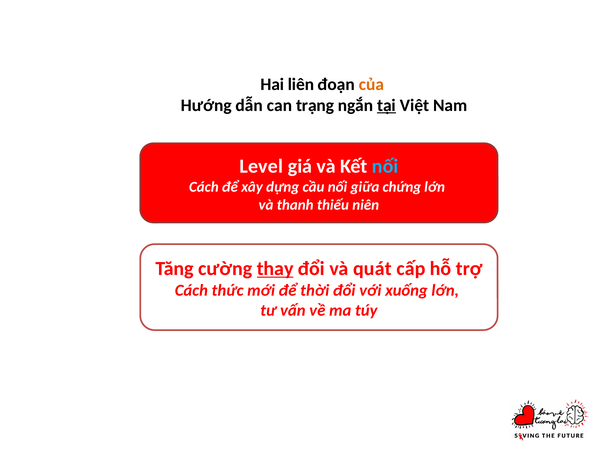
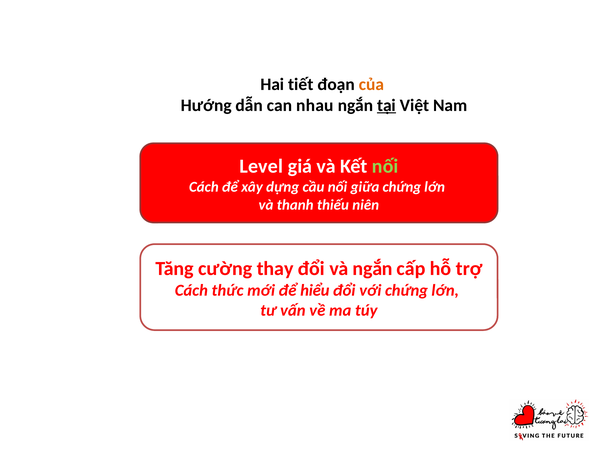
liên: liên -> tiết (301, 84)
trạng: trạng -> nhau (315, 105)
nối colour: light blue -> light green (385, 166)
thay underline: present -> none (275, 269)
và quát: quát -> ngắn (373, 269)
thời: thời -> hiểu (315, 290)
với xuống: xuống -> chứng (406, 290)
